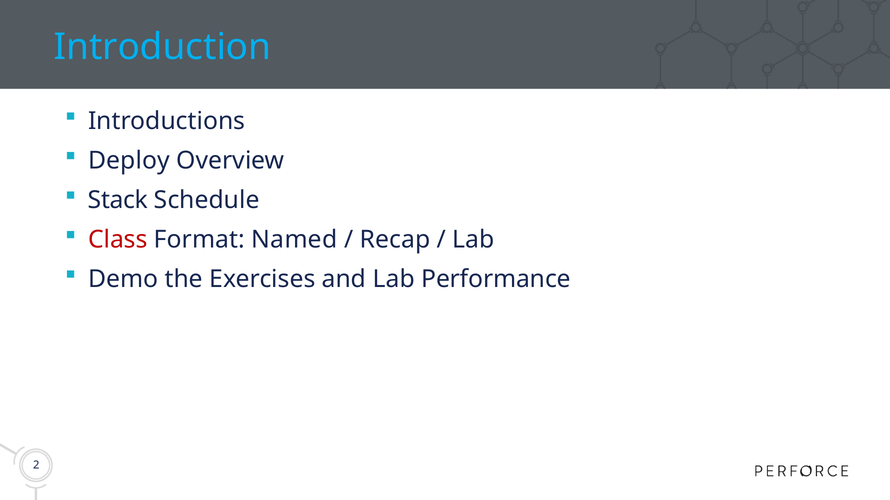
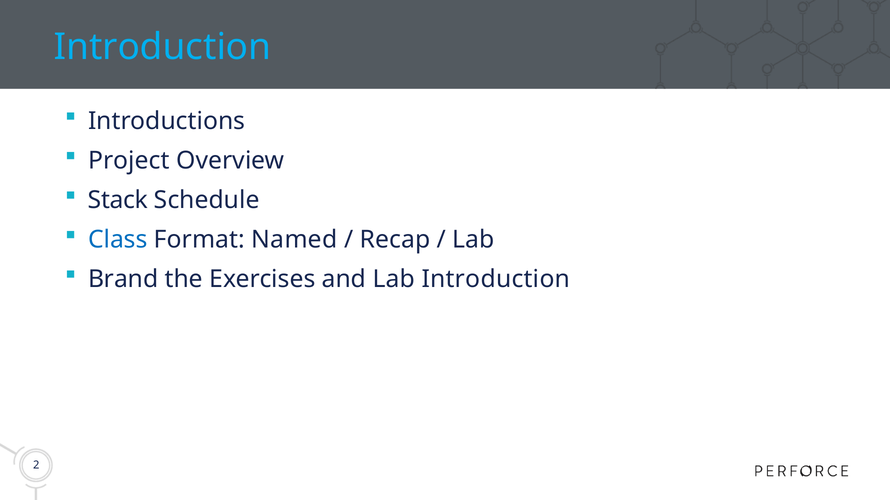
Deploy: Deploy -> Project (129, 161)
Class colour: red -> blue (118, 240)
Demo: Demo -> Brand (123, 280)
Lab Performance: Performance -> Introduction (496, 280)
